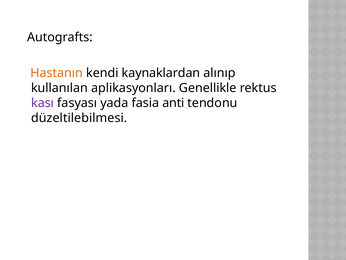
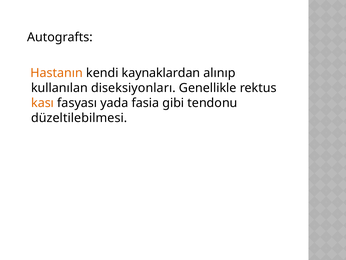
aplikasyonları: aplikasyonları -> diseksiyonları (133, 88)
kası colour: purple -> orange (43, 103)
anti: anti -> gibi (173, 103)
